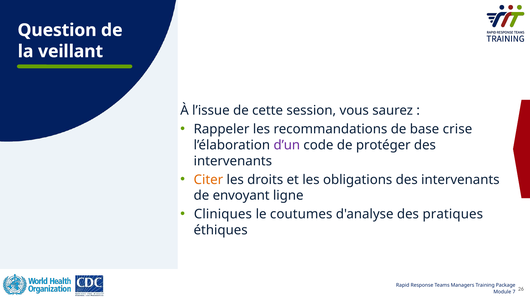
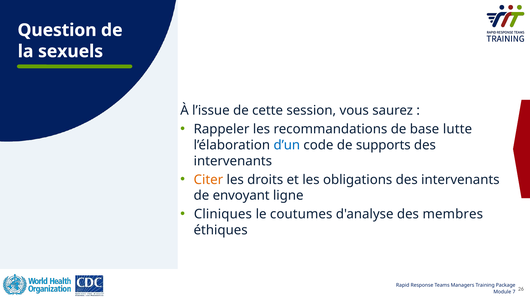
veillant: veillant -> sexuels (71, 51)
crise: crise -> lutte (457, 129)
d’un colour: purple -> blue (287, 145)
protéger: protéger -> supports (383, 145)
pratiques: pratiques -> membres (453, 214)
